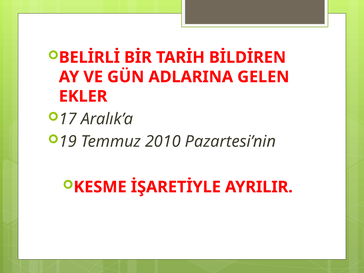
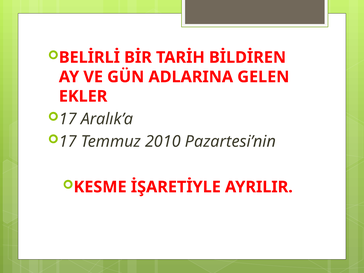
19: 19 -> 17 (68, 142)
